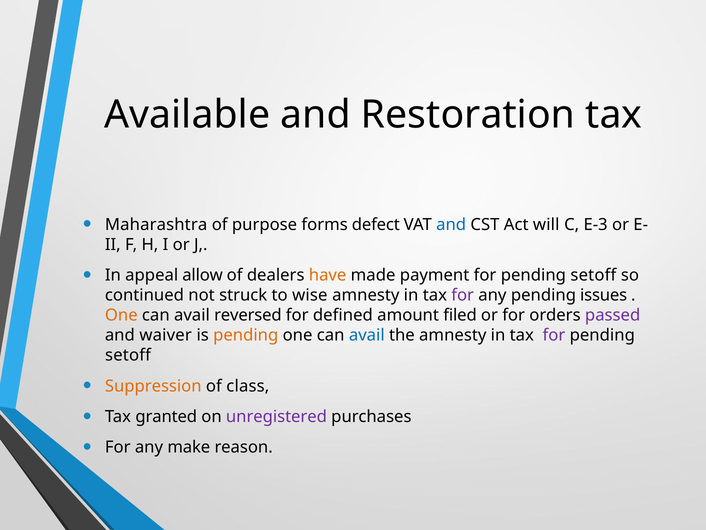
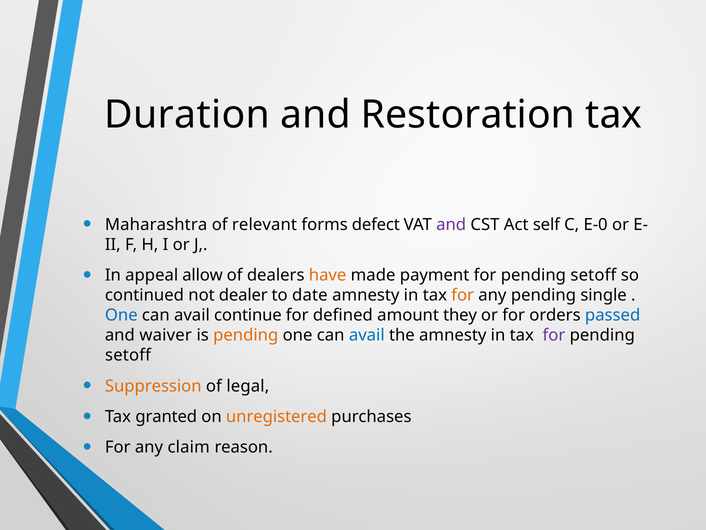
Available: Available -> Duration (187, 114)
purpose: purpose -> relevant (264, 224)
and colour: blue -> purple (451, 224)
will: will -> self (546, 224)
E-3: E-3 -> E-0 (596, 224)
struck: struck -> dealer (243, 295)
wise: wise -> date (310, 295)
for colour: purple -> orange (463, 295)
issues: issues -> single (604, 295)
One colour: orange -> blue (121, 315)
reversed: reversed -> continue (248, 315)
filed: filed -> they (460, 315)
passed colour: purple -> blue (613, 315)
class: class -> legal (248, 386)
unregistered colour: purple -> orange (276, 416)
make: make -> claim (189, 447)
